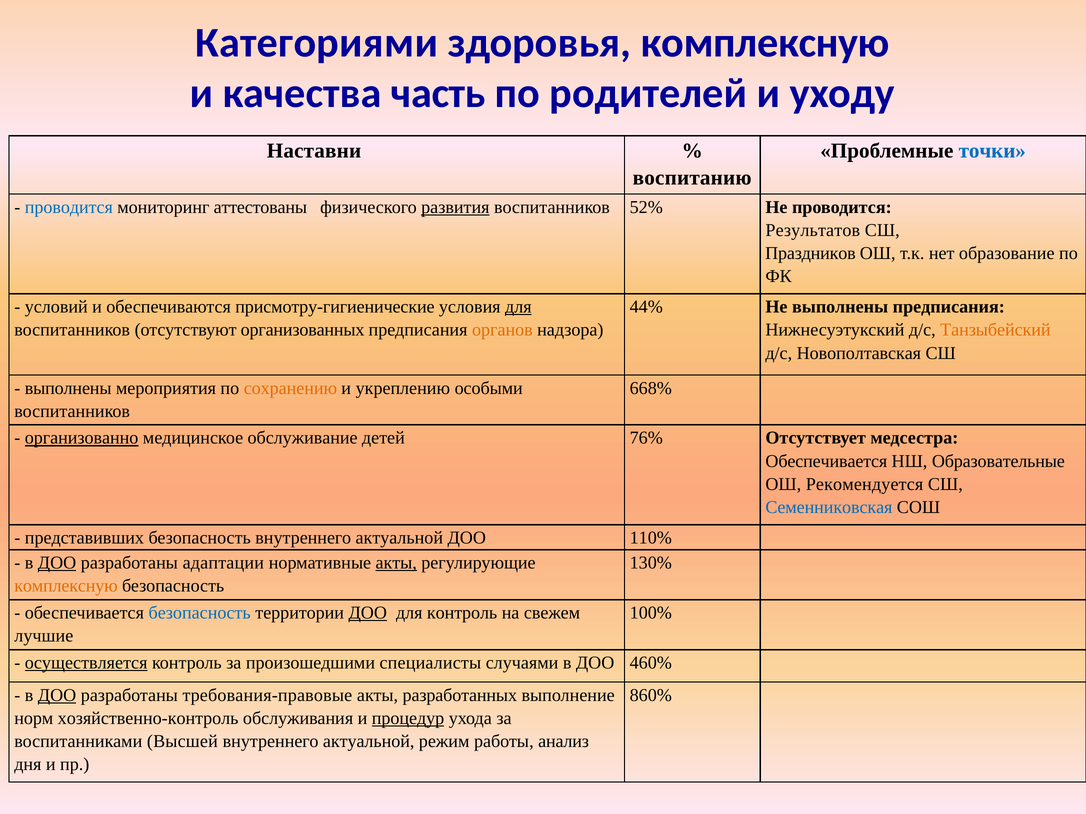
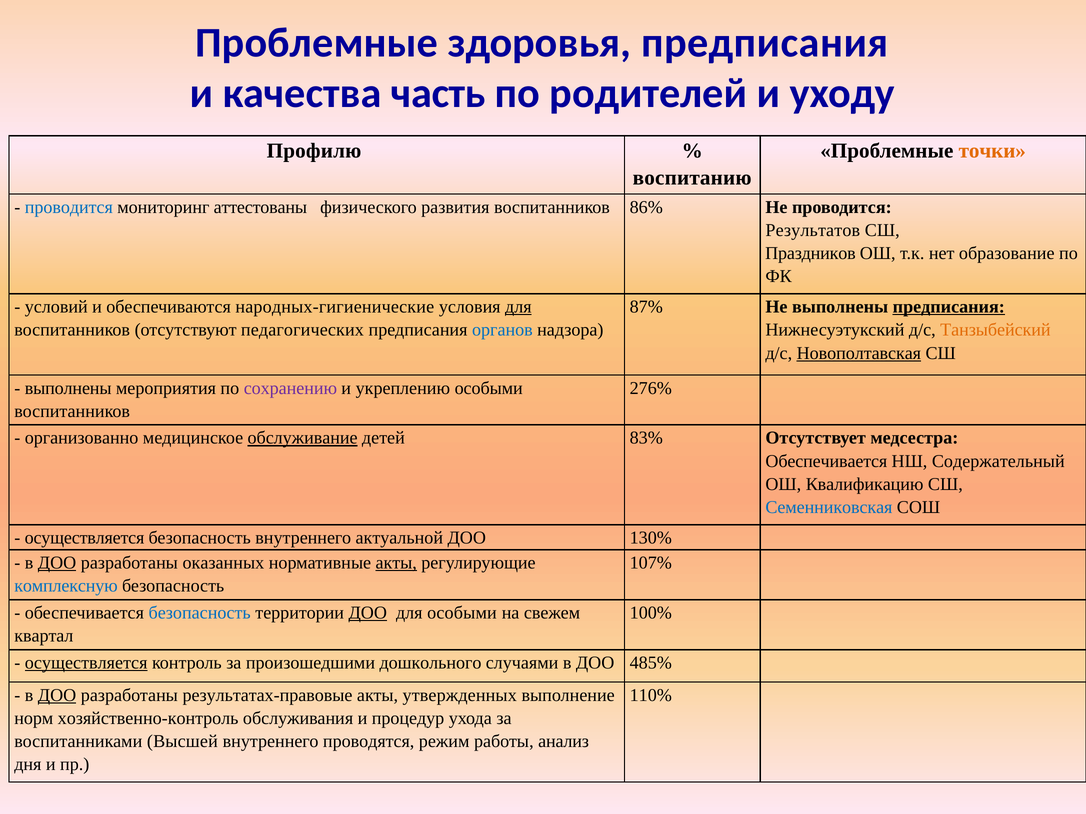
Категориями: Категориями -> Проблемные (317, 43)
здоровья комплексную: комплексную -> предписания (765, 43)
Наставни: Наставни -> Профилю (314, 151)
точки colour: blue -> orange (992, 151)
развития underline: present -> none (455, 207)
52%: 52% -> 86% (646, 207)
присмотру-гигиенические: присмотру-гигиенические -> народных-гигиенические (335, 307)
44%: 44% -> 87% (646, 307)
предписания underline: none -> present (949, 307)
организованных: организованных -> педагогических (302, 330)
органов colour: orange -> blue (502, 330)
Новополтавская underline: none -> present (859, 353)
сохранению colour: orange -> purple (290, 388)
668%: 668% -> 276% (651, 388)
организованно underline: present -> none (82, 438)
обслуживание underline: none -> present (303, 438)
76%: 76% -> 83% (646, 438)
Образовательные: Образовательные -> Содержательный (998, 461)
Рекомендуется: Рекомендуется -> Квалификацию (865, 484)
представивших: представивших -> осуществляется (85, 538)
110%: 110% -> 130% (651, 538)
адаптации: адаптации -> оказанных (223, 563)
130%: 130% -> 107% (651, 563)
комплексную colour: orange -> blue (66, 586)
для контроль: контроль -> особыми (462, 613)
лучшие: лучшие -> квартал (44, 636)
специалисты: специалисты -> дошкольного (430, 663)
460%: 460% -> 485% (651, 663)
требования-правовые: требования-правовые -> результатах-правовые (267, 696)
разработанных: разработанных -> утвержденных (460, 696)
860%: 860% -> 110% (651, 696)
процедур underline: present -> none (408, 719)
актуальной: актуальной -> проводятся (369, 742)
